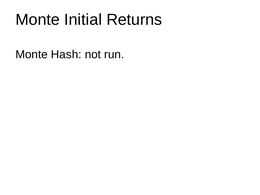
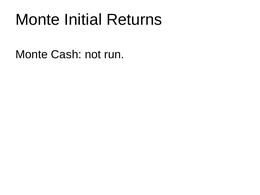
Hash: Hash -> Cash (66, 55)
